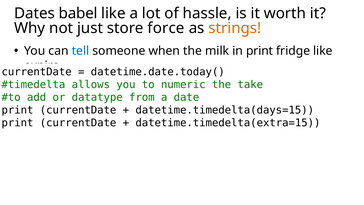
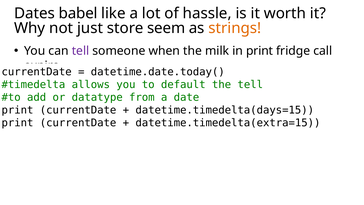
force: force -> seem (166, 28)
tell colour: blue -> purple (81, 51)
fridge like: like -> call (323, 51)
numeric: numeric -> default (183, 85)
the take: take -> tell (250, 85)
